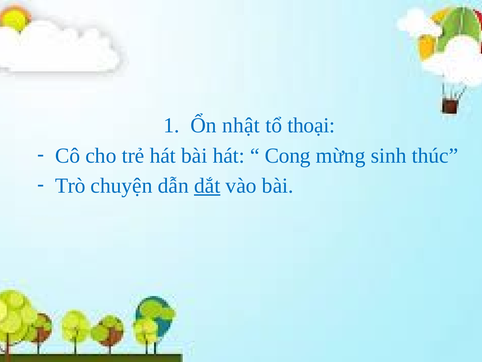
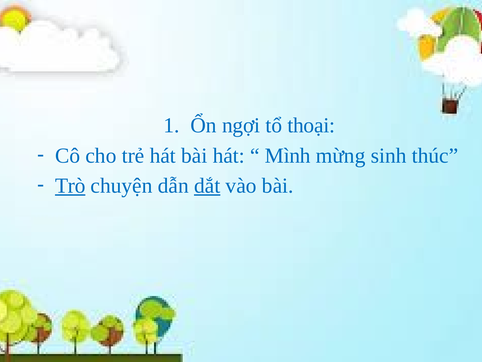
nhật: nhật -> ngợi (241, 125)
Cong: Cong -> Mình (288, 155)
Trò underline: none -> present (70, 185)
